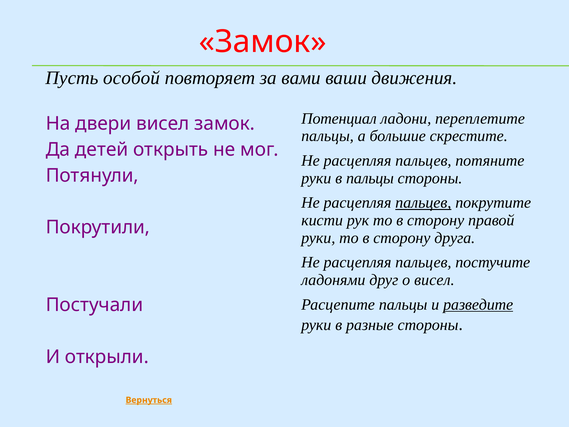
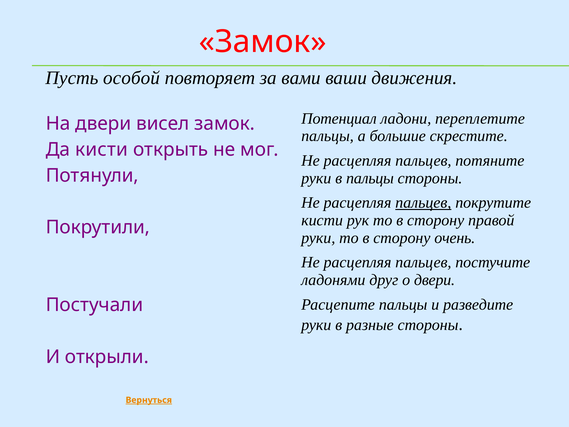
Да детей: детей -> кисти (102, 149)
друга: друга -> очень (455, 238)
о висел: висел -> двери (435, 280)
разведите underline: present -> none (478, 304)
